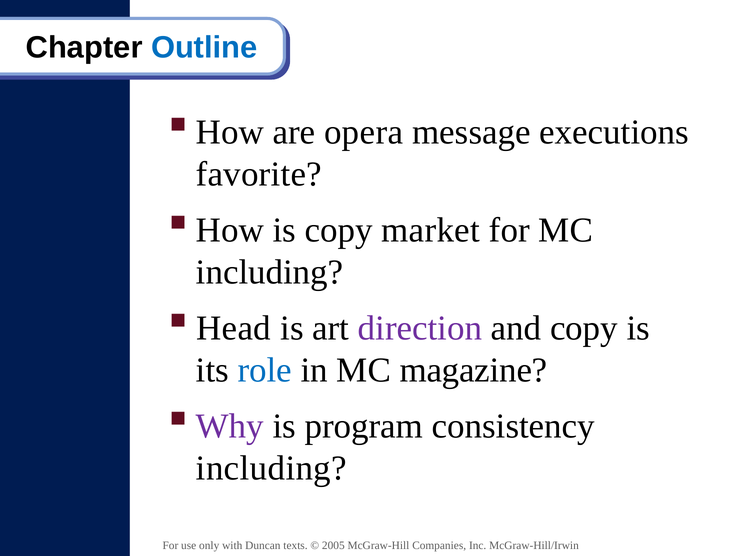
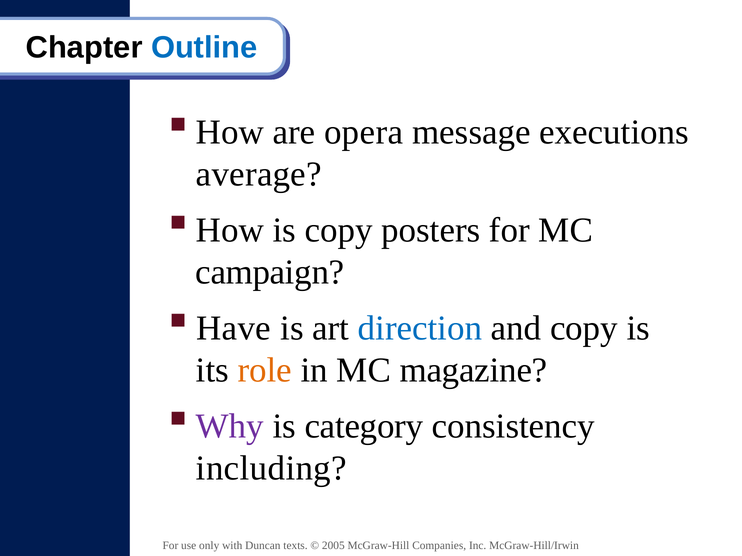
favorite: favorite -> average (259, 174)
market: market -> posters (431, 230)
including: including -> campaign (270, 272)
Head: Head -> Have (234, 328)
direction colour: purple -> blue (420, 328)
role colour: blue -> orange (265, 370)
program: program -> category (364, 427)
